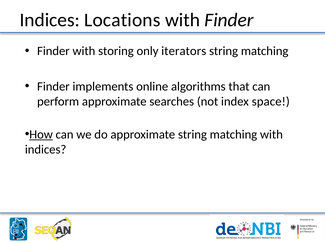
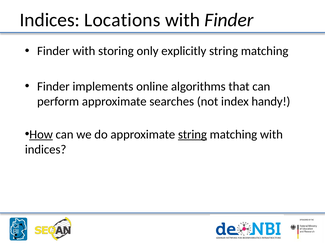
iterators: iterators -> explicitly (184, 51)
space: space -> handy (271, 102)
string underline: none -> present (192, 135)
